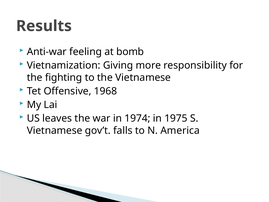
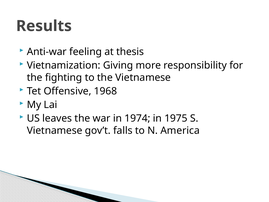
bomb: bomb -> thesis (130, 52)
